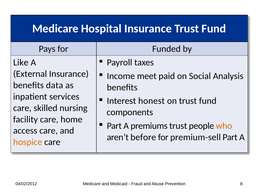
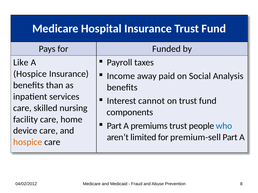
External: External -> Hospice (30, 74)
meet: meet -> away (147, 76)
data: data -> than (55, 85)
honest: honest -> cannot (152, 101)
who colour: orange -> blue (224, 126)
access: access -> device (25, 131)
before: before -> limited (143, 138)
